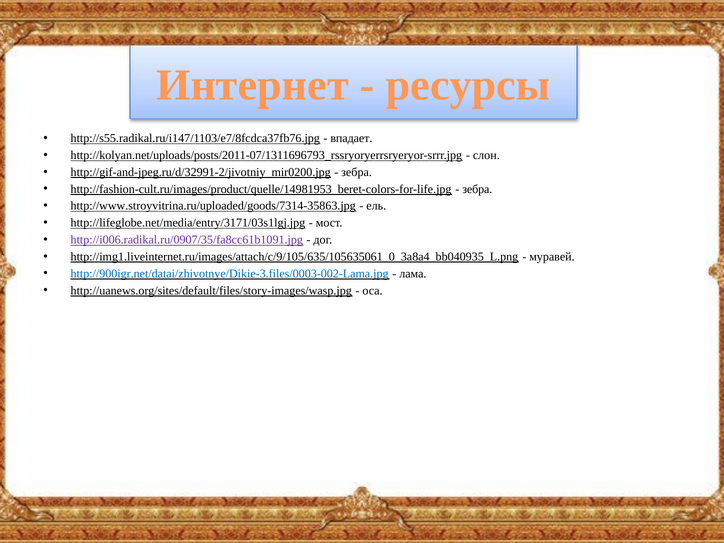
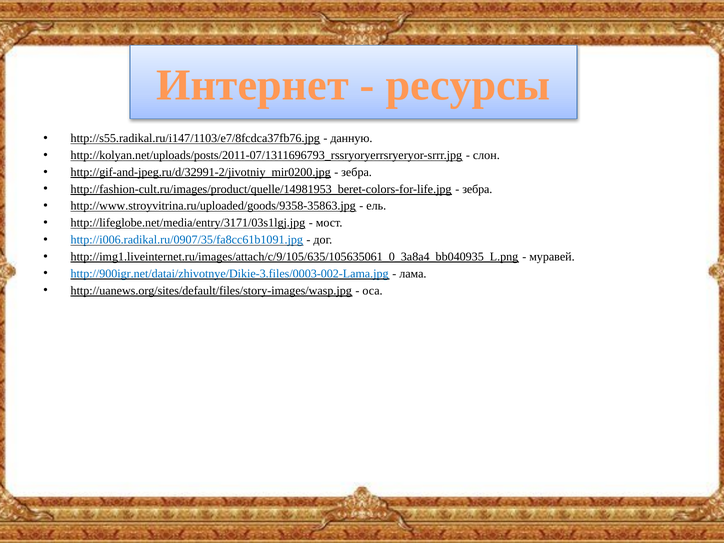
впадает: впадает -> данную (351, 138)
http://www.stroyvitrina.ru/uploaded/goods/7314-35863.jpg: http://www.stroyvitrina.ru/uploaded/goods/7314-35863.jpg -> http://www.stroyvitrina.ru/uploaded/goods/9358-35863.jpg (213, 206)
http://i006.radikal.ru/0907/35/fa8cc61b1091.jpg colour: purple -> blue (187, 240)
